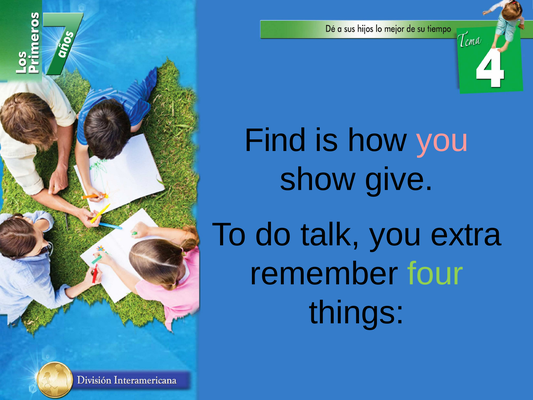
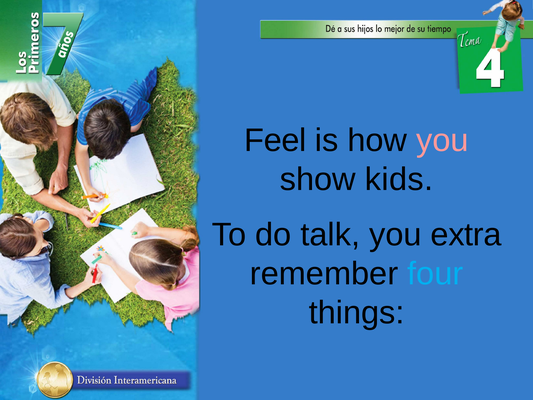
Find: Find -> Feel (275, 140)
give: give -> kids (399, 179)
four colour: light green -> light blue (435, 274)
